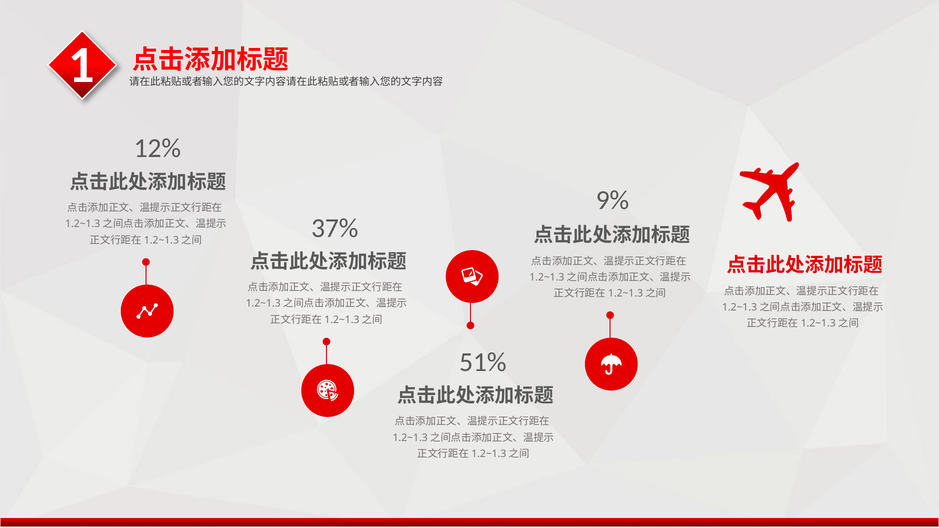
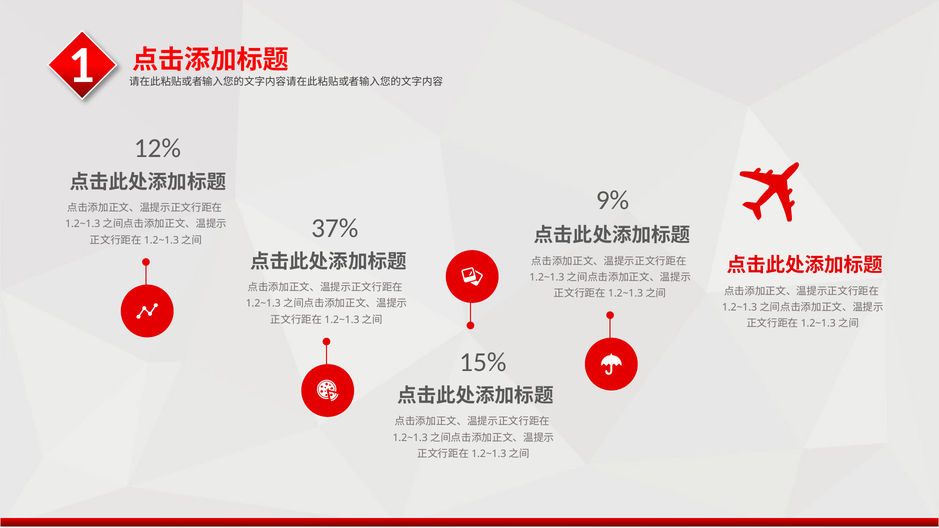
51%: 51% -> 15% (483, 362)
